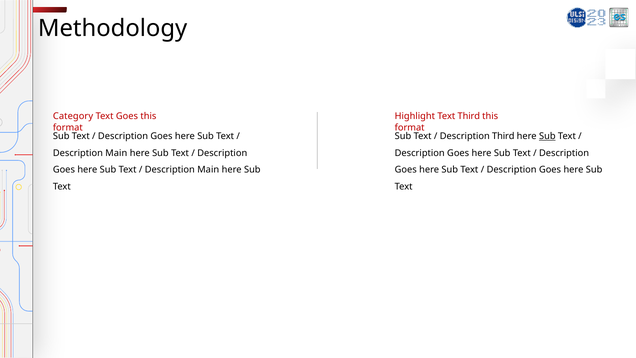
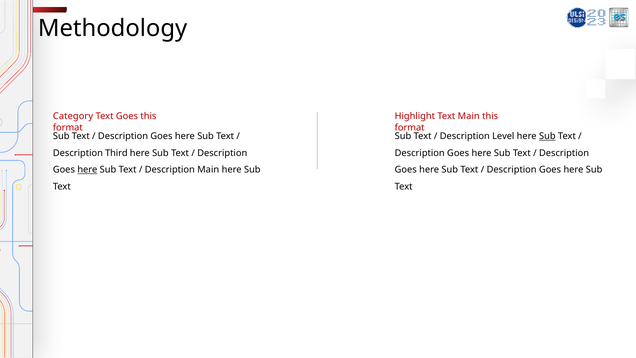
Text Third: Third -> Main (469, 116)
Description Third: Third -> Level (503, 136)
Main: Main -> Third (116, 153)
here underline: none -> present (87, 170)
